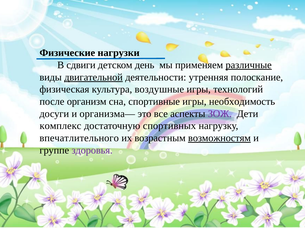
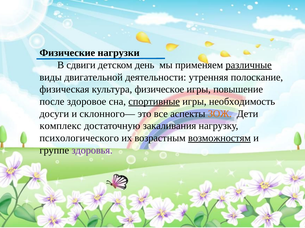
двигательной underline: present -> none (93, 77)
воздушные: воздушные -> физическое (159, 90)
технологий: технологий -> повышение (238, 90)
организм: организм -> здоровое (87, 102)
спортивные underline: none -> present (154, 102)
организма—: организма— -> склонного— (107, 114)
ЗОЖ colour: purple -> orange (220, 114)
спортивных: спортивных -> закаливания (169, 126)
впечатлительного: впечатлительного -> психологического (79, 138)
